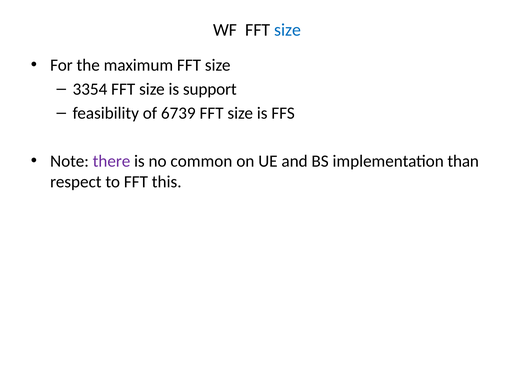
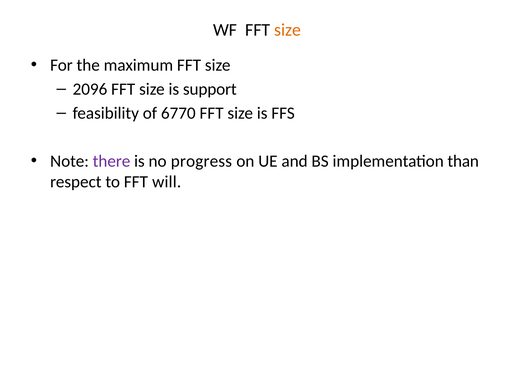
size colour: blue -> orange (288, 30)
3354: 3354 -> 2096 (90, 89)
6739: 6739 -> 6770 (178, 113)
common: common -> progress (201, 161)
this: this -> will (167, 182)
